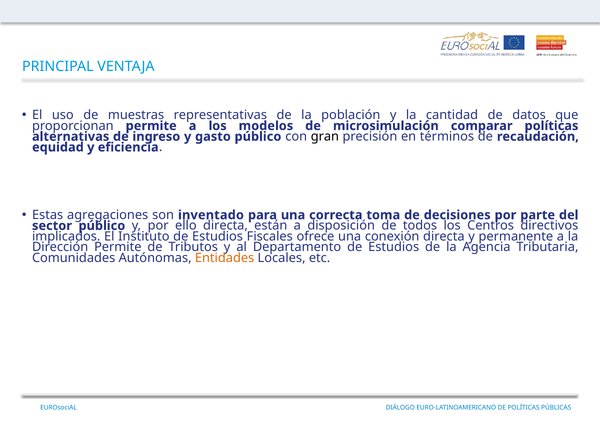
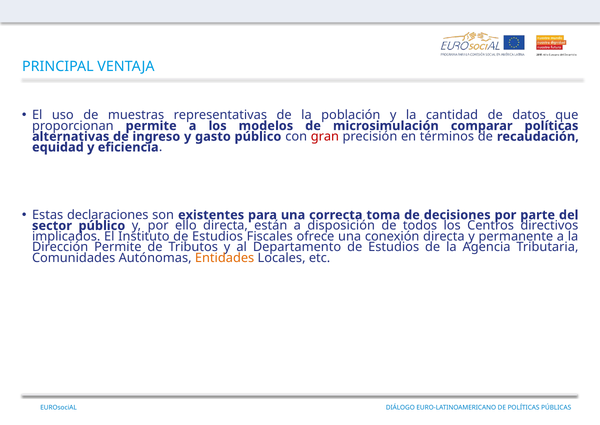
gran colour: black -> red (325, 136)
agregaciones: agregaciones -> declaraciones (108, 215)
inventado: inventado -> existentes (211, 215)
